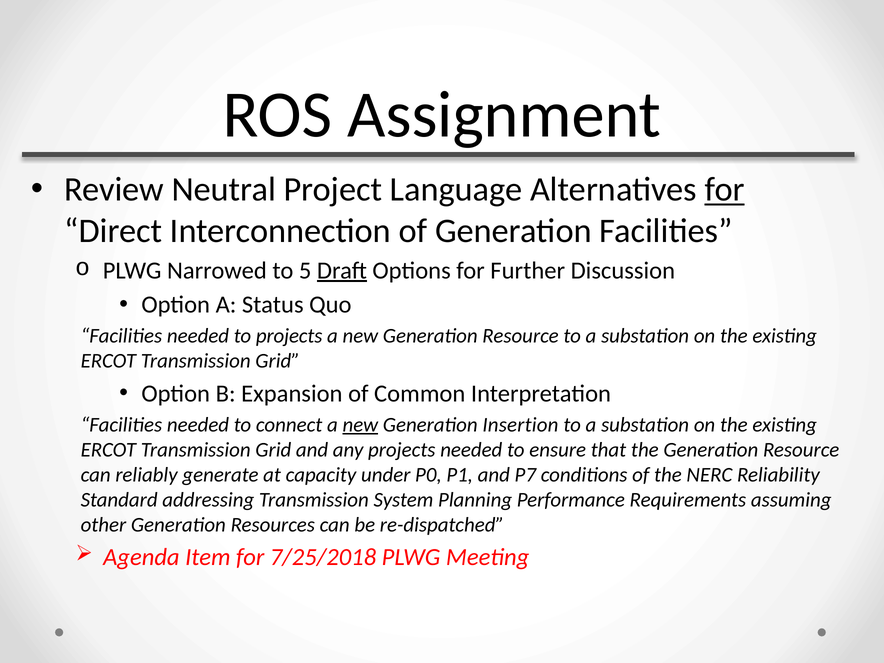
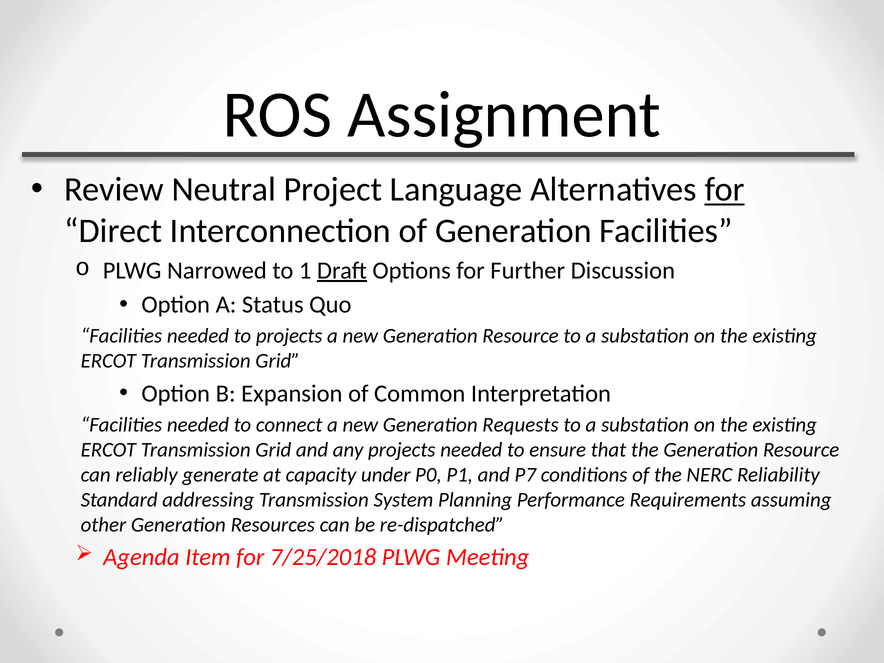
5: 5 -> 1 (305, 270)
new underline: present -> none (360, 425)
Insertion: Insertion -> Requests (521, 425)
